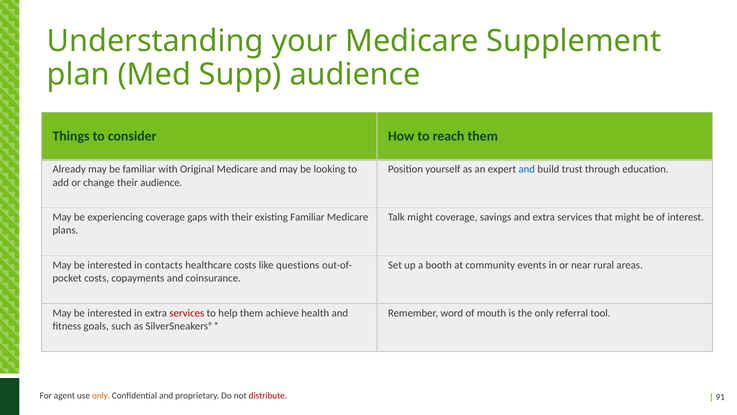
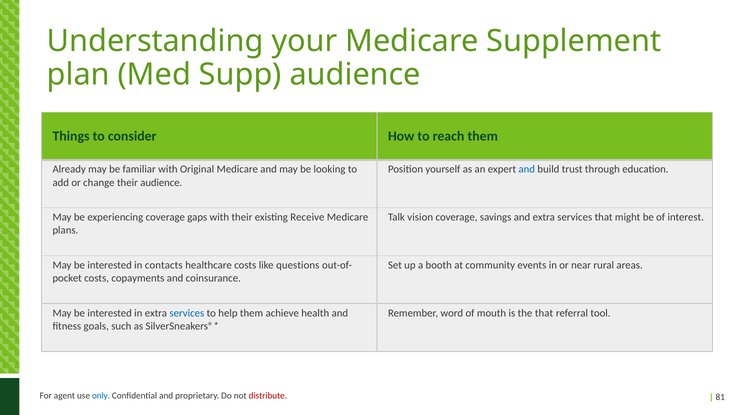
existing Familiar: Familiar -> Receive (307, 217)
Talk might: might -> vision (420, 217)
services colour: red -> blue (187, 313)
the only: only -> that (544, 313)
only colour: orange -> blue (101, 395)
91: 91 -> 81 (720, 397)
